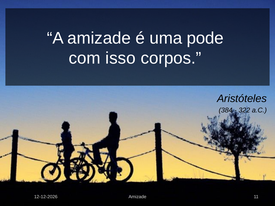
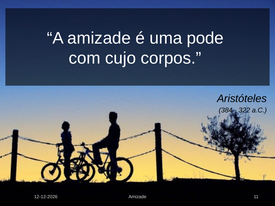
isso: isso -> cujo (121, 58)
